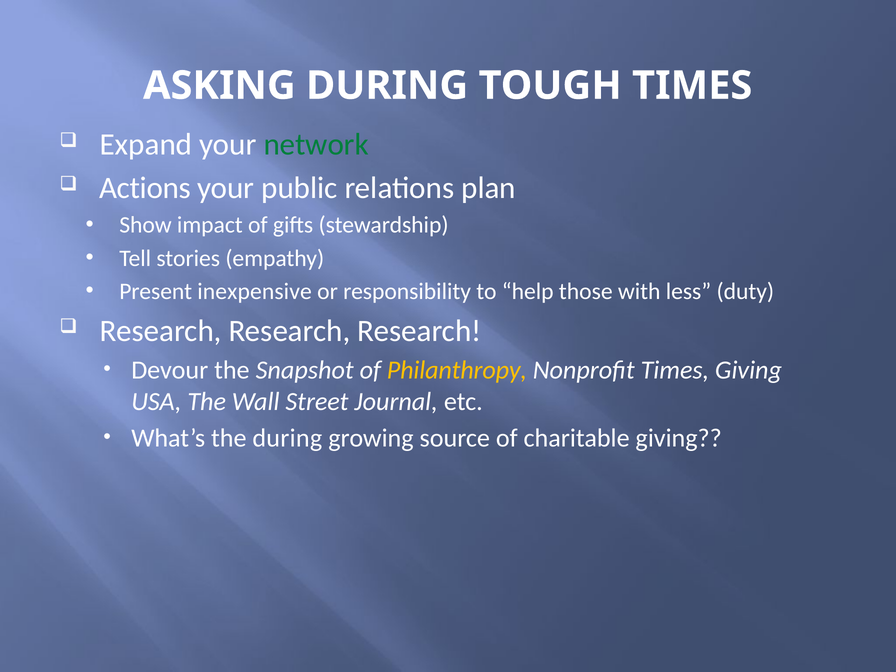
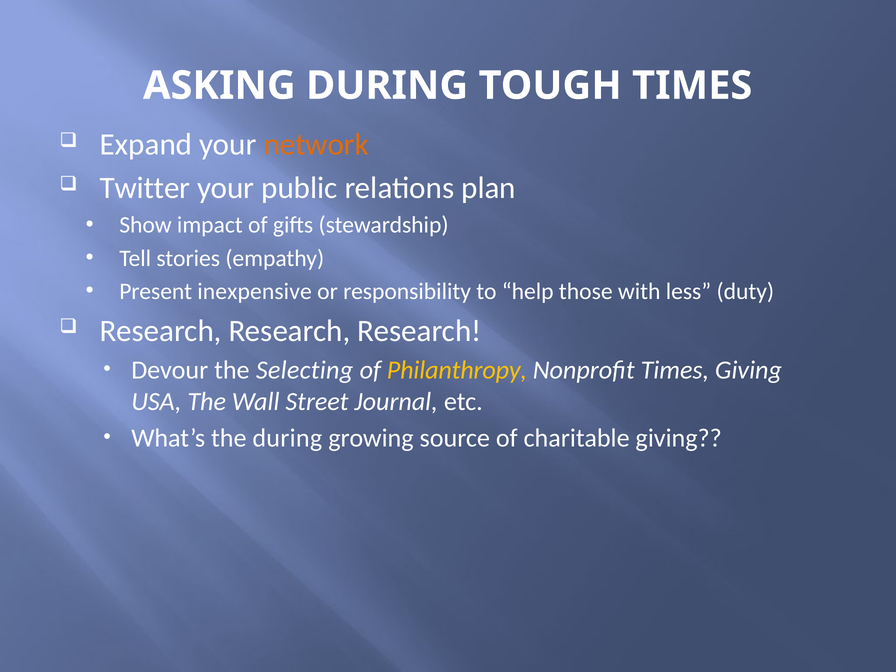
network colour: green -> orange (316, 145)
Actions: Actions -> Twitter (145, 188)
Snapshot: Snapshot -> Selecting (305, 370)
